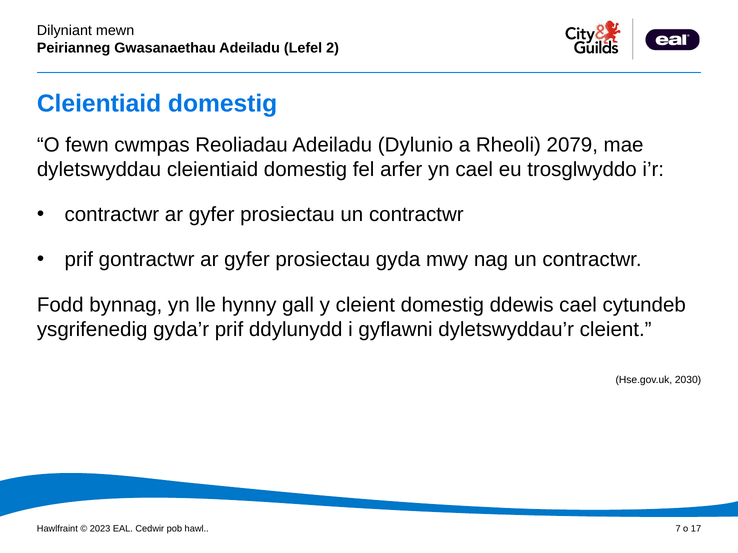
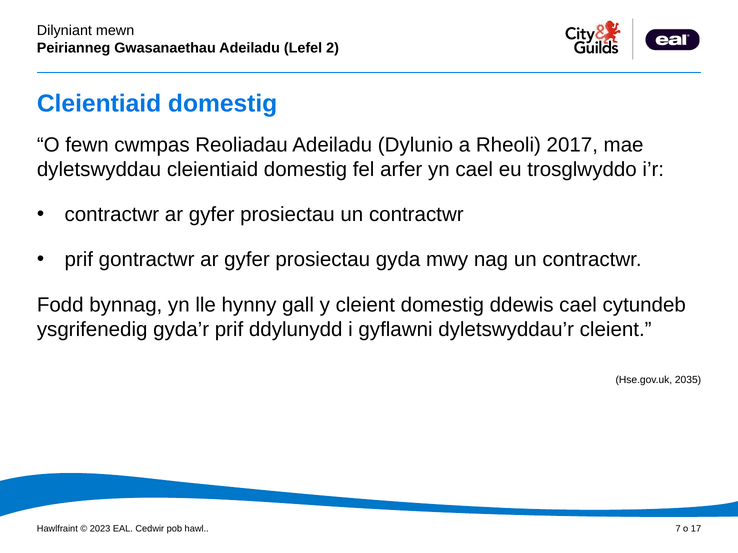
2079: 2079 -> 2017 (572, 145)
2030: 2030 -> 2035 (688, 380)
